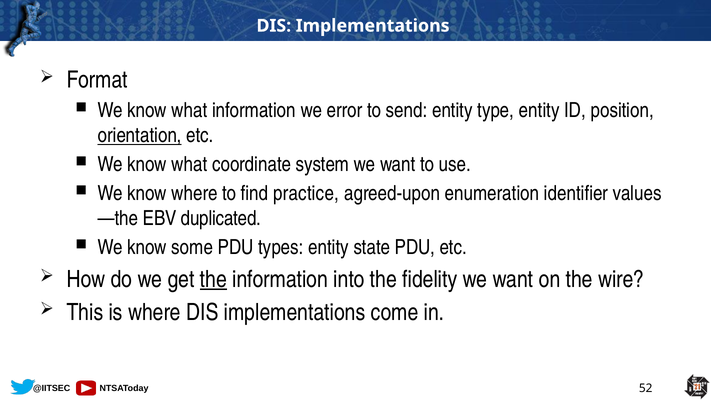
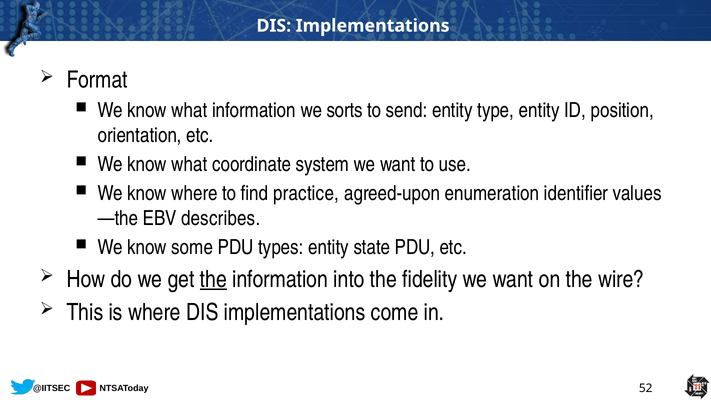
error: error -> sorts (345, 111)
orientation underline: present -> none (140, 135)
duplicated: duplicated -> describes (221, 219)
